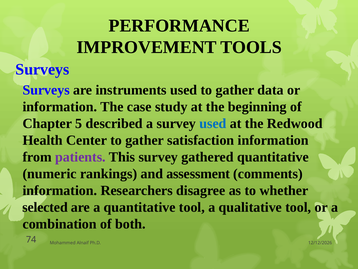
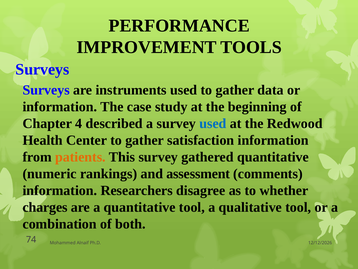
5: 5 -> 4 (79, 123)
patients colour: purple -> orange (80, 157)
selected: selected -> charges (45, 207)
